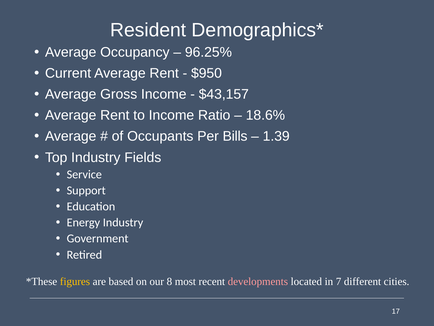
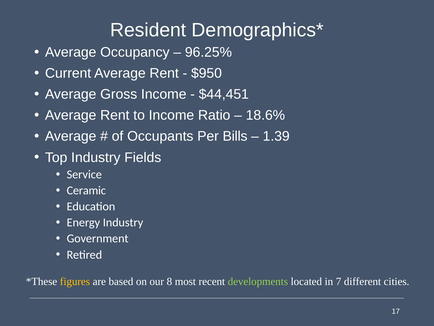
$43,157: $43,157 -> $44,451 (224, 94)
Support: Support -> Ceramic (86, 190)
developments colour: pink -> light green (258, 281)
